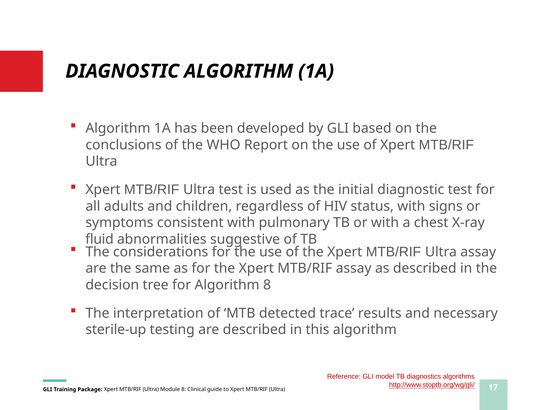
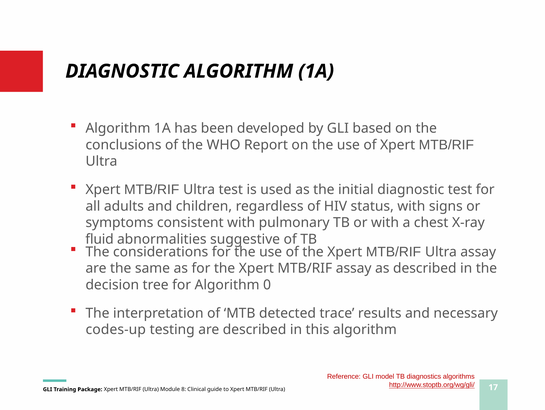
Algorithm 8: 8 -> 0 (267, 285)
sterile-up: sterile-up -> codes-up (116, 330)
